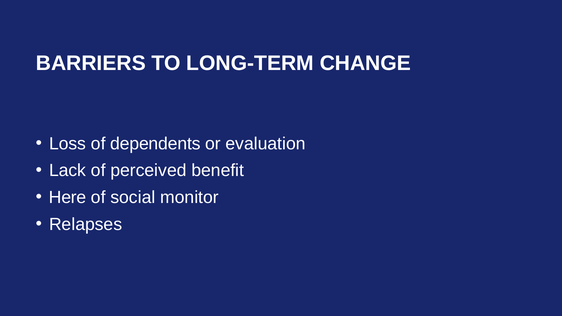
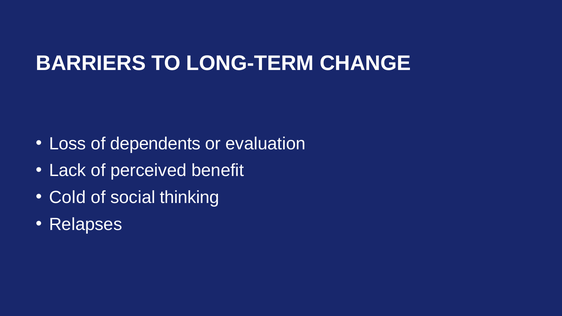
Here: Here -> Cold (67, 198)
monitor: monitor -> thinking (190, 198)
